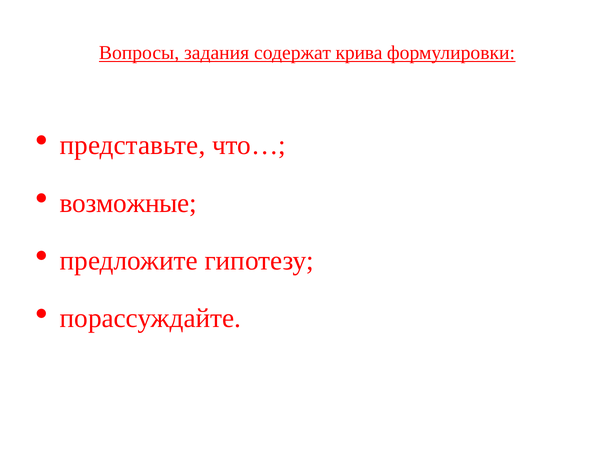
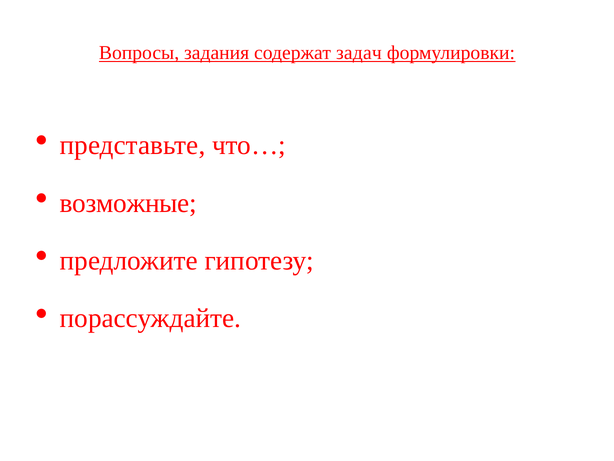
крива: крива -> задач (359, 53)
